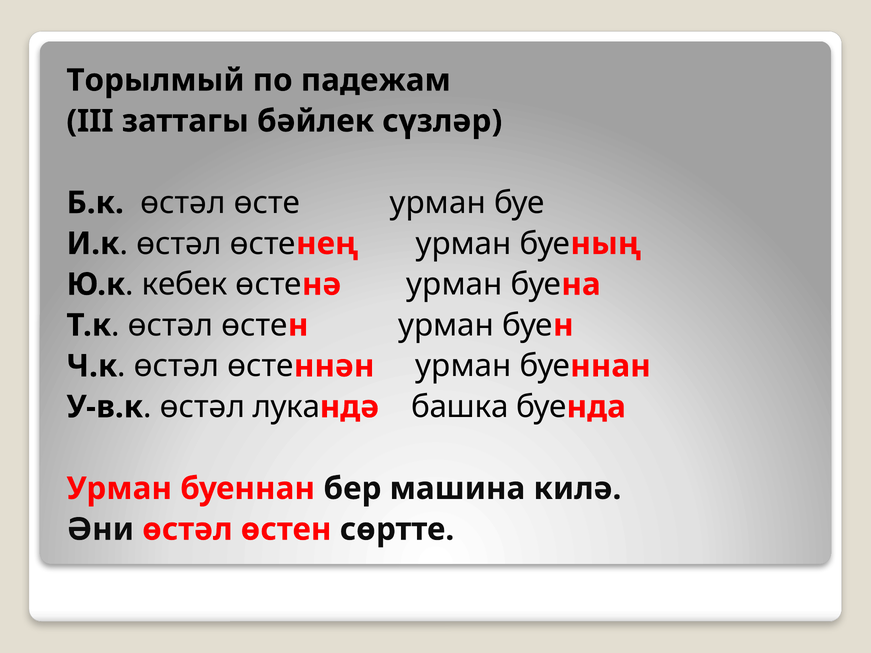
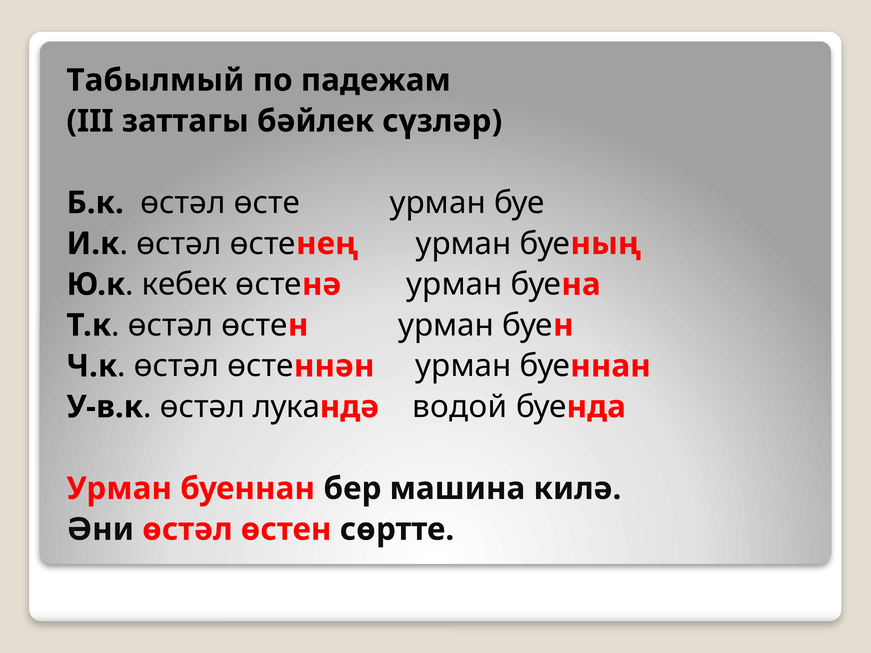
Торылмый: Торылмый -> Табылмый (155, 80)
башка: башка -> водой (460, 407)
